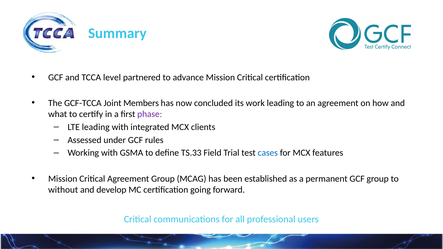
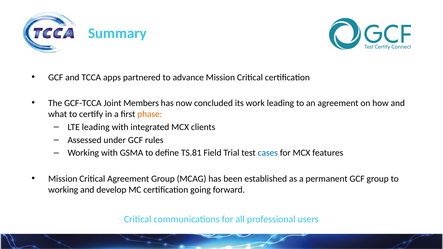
level: level -> apps (112, 77)
phase colour: purple -> orange (150, 114)
TS.33: TS.33 -> TS.81 (191, 153)
without: without -> working (63, 190)
